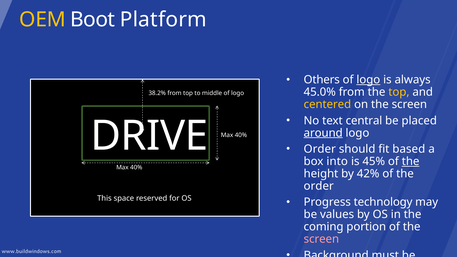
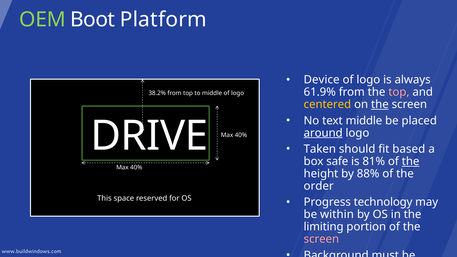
OEM colour: yellow -> light green (43, 20)
Others: Others -> Device (322, 80)
logo underline: present -> none (368, 80)
45.0%: 45.0% -> 61.9% (320, 92)
top colour: yellow -> pink (399, 92)
the underline: none -> present (380, 104)
text central: central -> middle (364, 121)
Order: Order -> Taken (320, 149)
into: into -> safe (337, 161)
45%: 45% -> 81% (374, 161)
42%: 42% -> 88% (368, 174)
values: values -> within (337, 215)
coming: coming -> limiting (324, 227)
